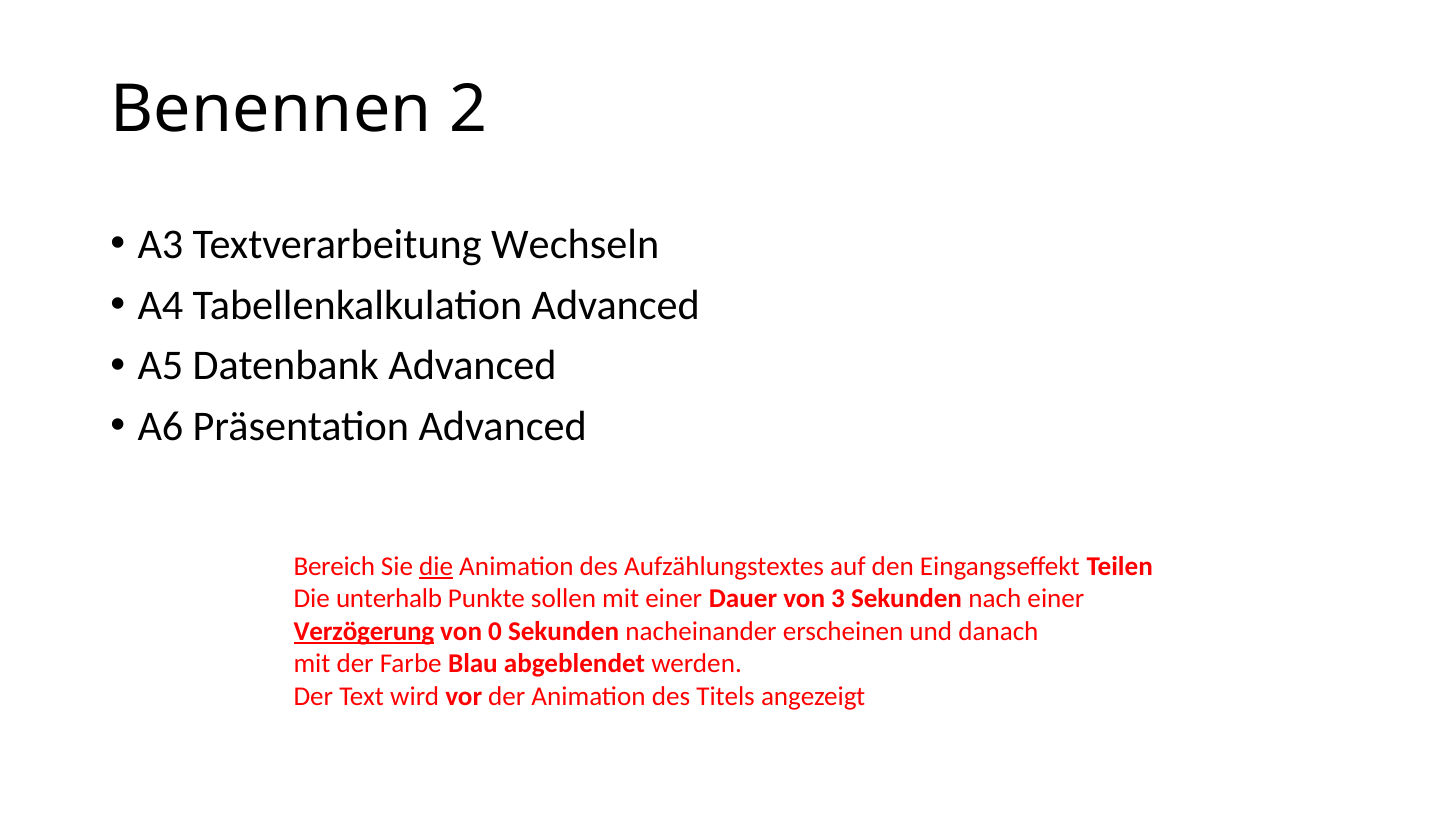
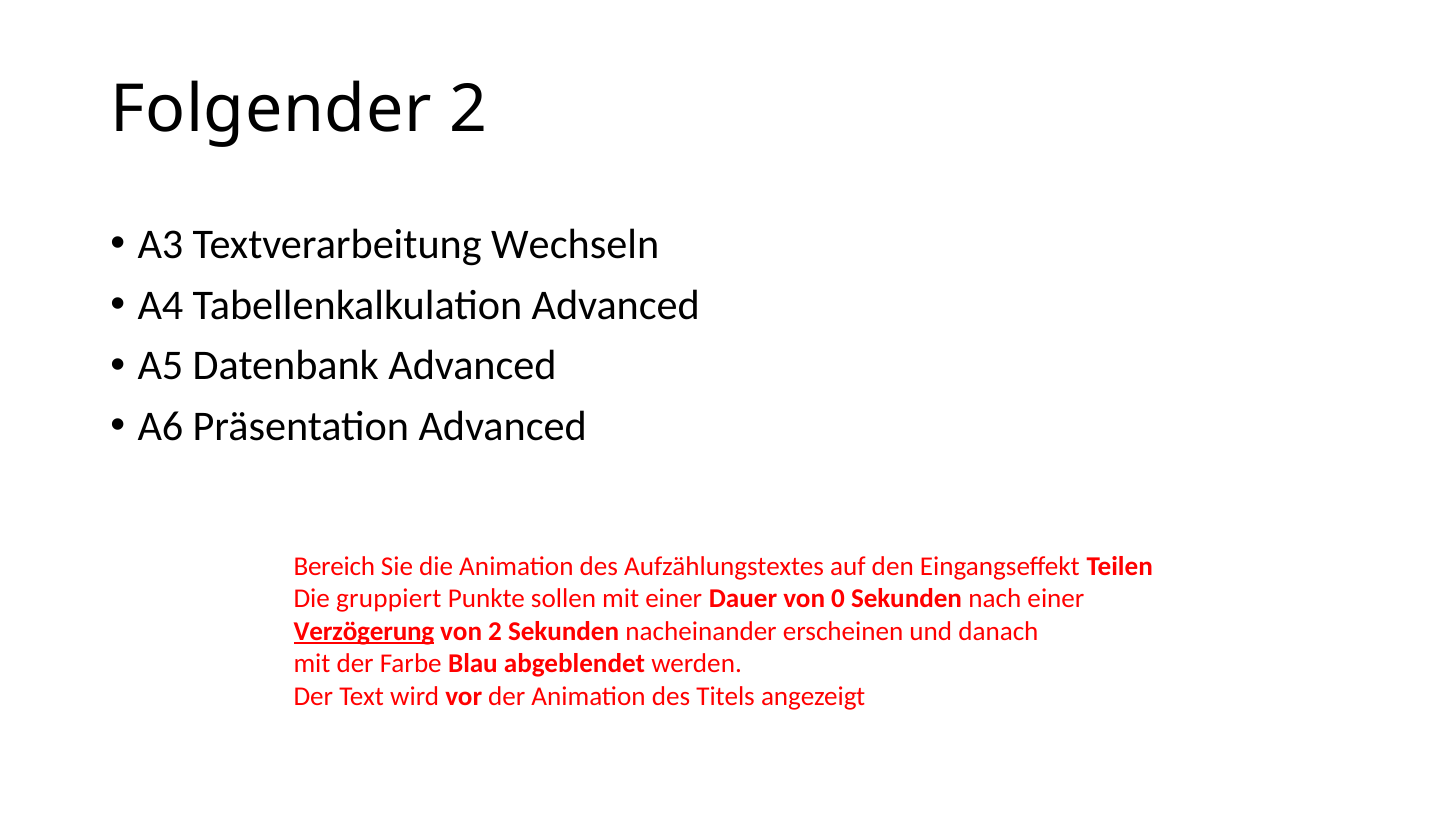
Benennen: Benennen -> Folgender (271, 110)
die underline: present -> none (436, 566)
unterhalb: unterhalb -> gruppiert (389, 599)
3: 3 -> 0 (838, 599)
von 0: 0 -> 2 (495, 632)
